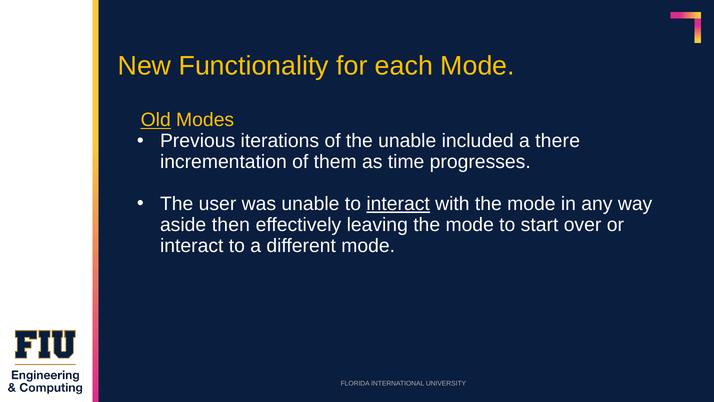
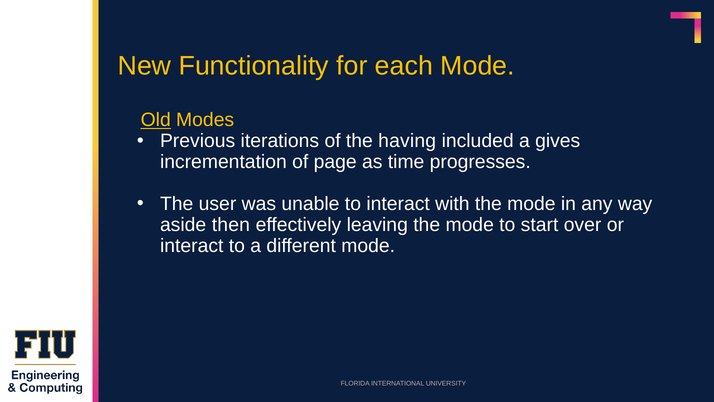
the unable: unable -> having (407, 141)
there: there -> gives (558, 141)
them: them -> page (335, 162)
interact underline: present -> none (398, 204)
